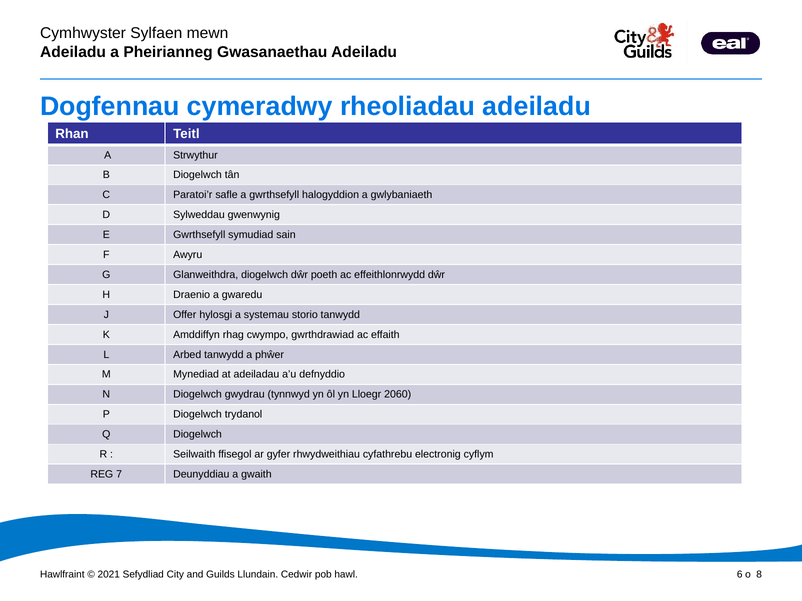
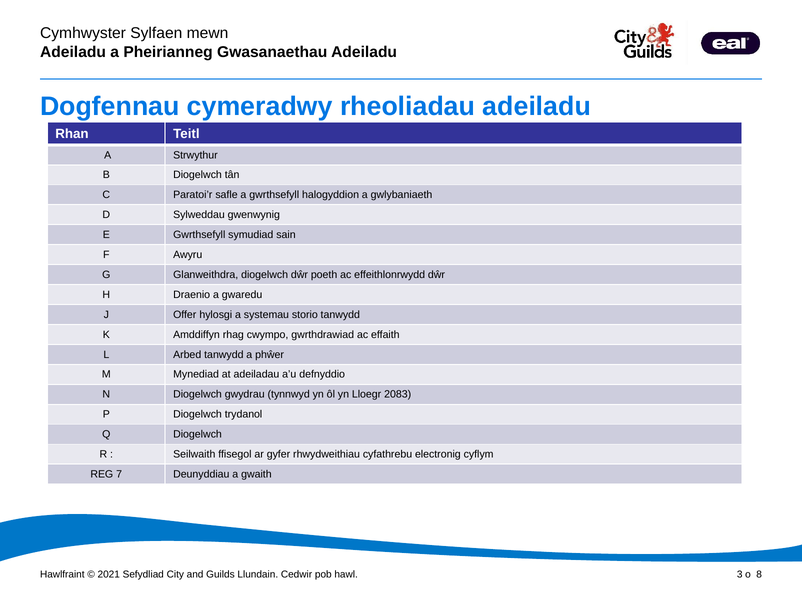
2060: 2060 -> 2083 (398, 395)
6: 6 -> 3 (740, 575)
